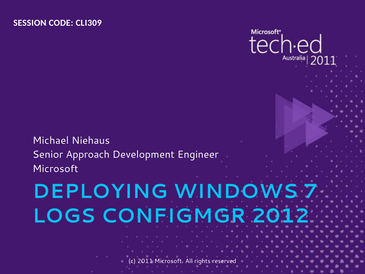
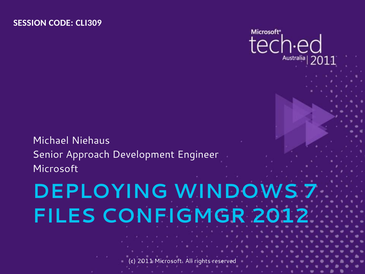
LOGS: LOGS -> FILES (64, 216)
